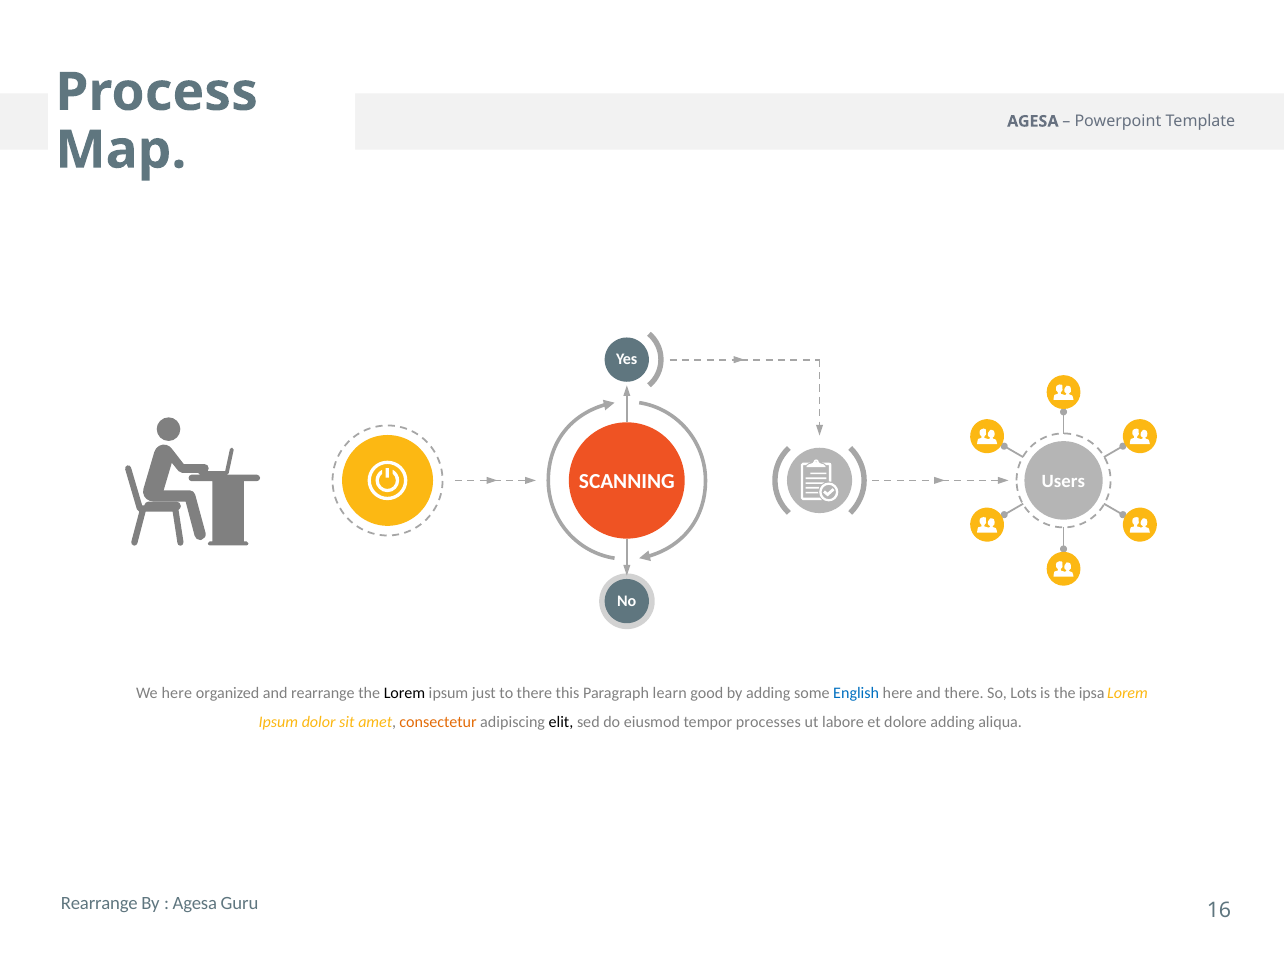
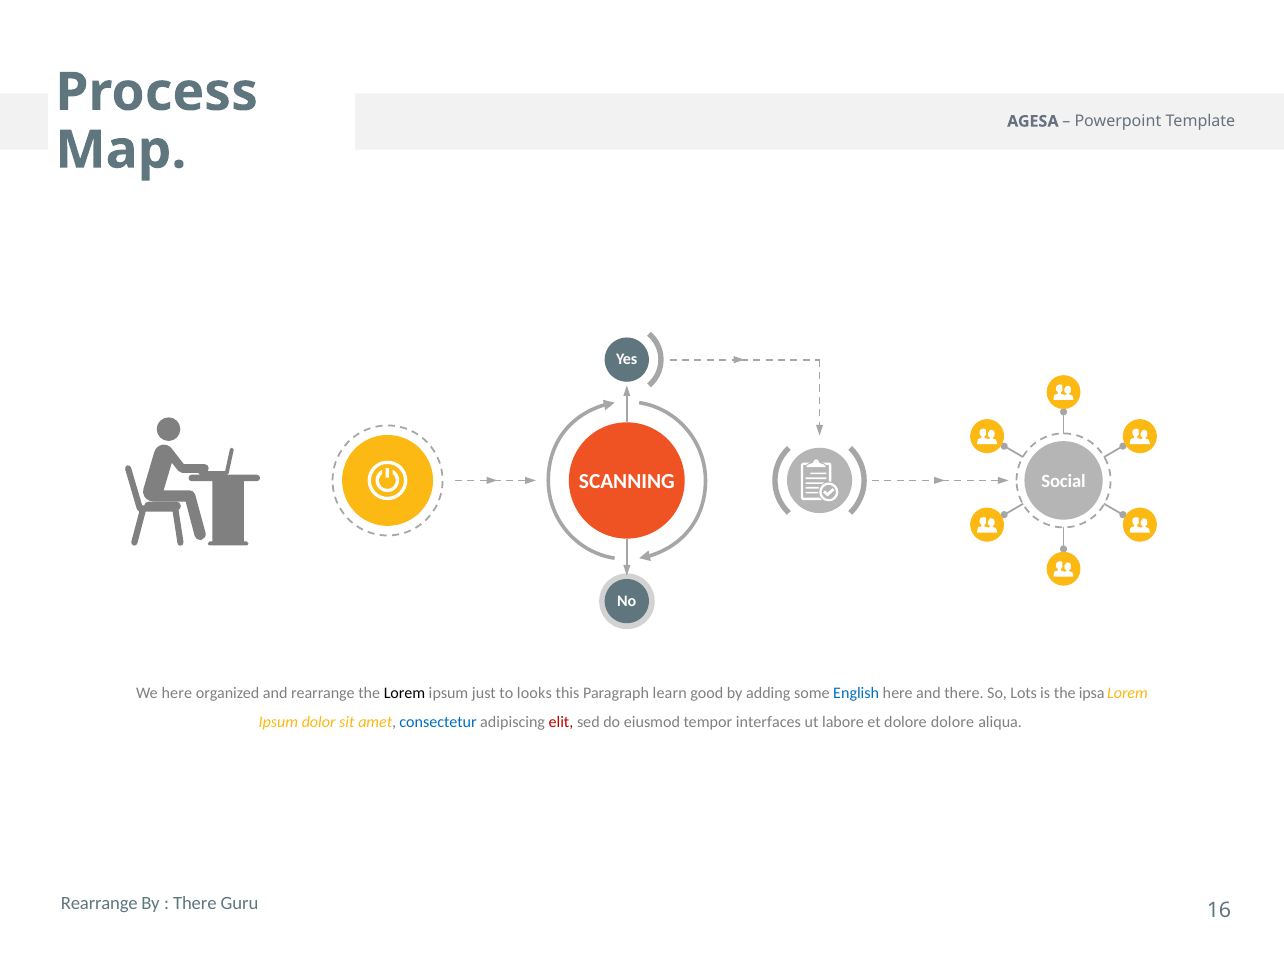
Users: Users -> Social (1064, 482)
to there: there -> looks (534, 693)
consectetur colour: orange -> blue (438, 722)
elit colour: black -> red (561, 722)
processes: processes -> interfaces (768, 722)
dolore adding: adding -> dolore (952, 722)
Agesa: Agesa -> There (195, 904)
